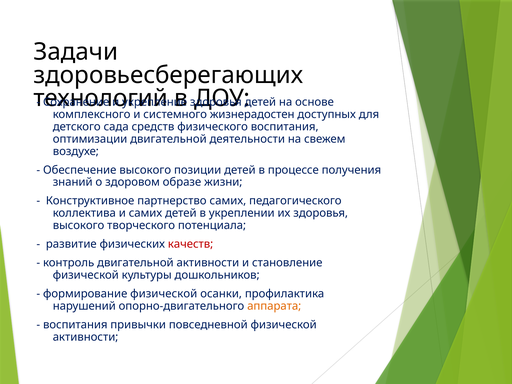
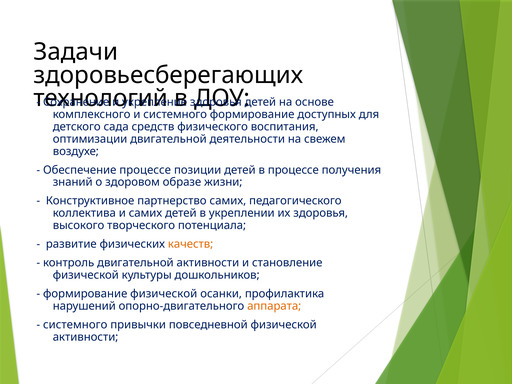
системного жизнерадостен: жизнерадостен -> формирование (252, 114)
Обеспечение высокого: высокого -> процессе (145, 170)
качеств colour: red -> orange (191, 244)
воспитания: воспитания -> системного (75, 325)
